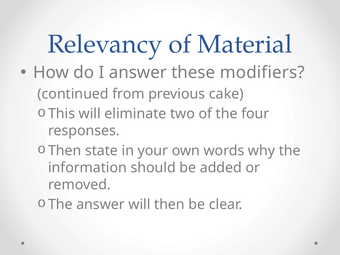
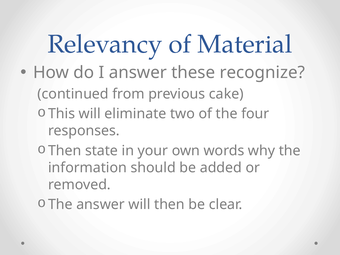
modifiers: modifiers -> recognize (262, 73)
